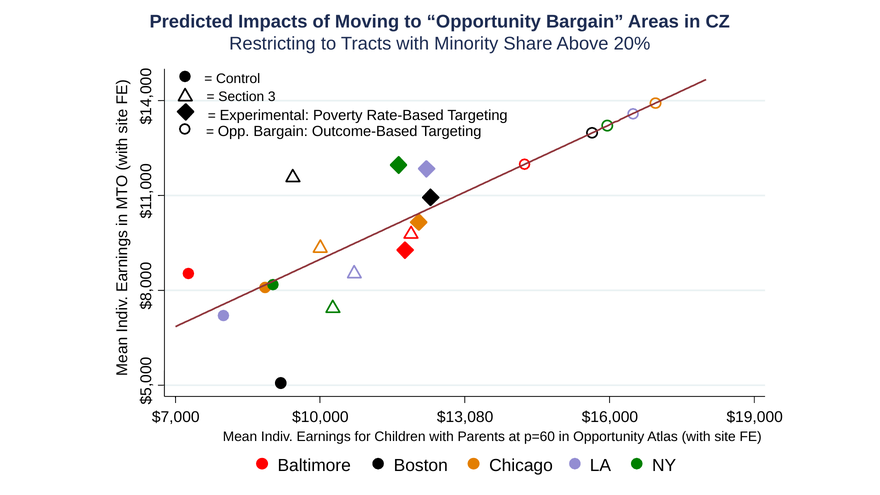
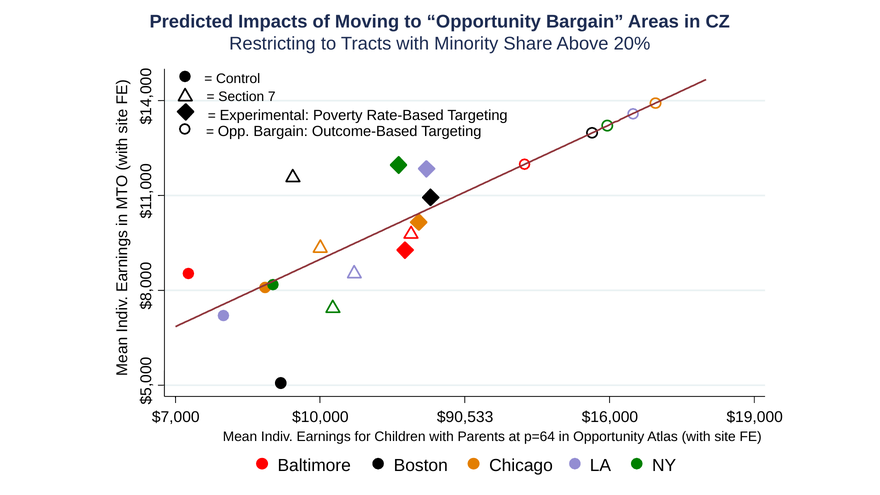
3: 3 -> 7 (272, 97)
$13,080: $13,080 -> $90,533 (465, 417)
p=60: p=60 -> p=64 (539, 437)
